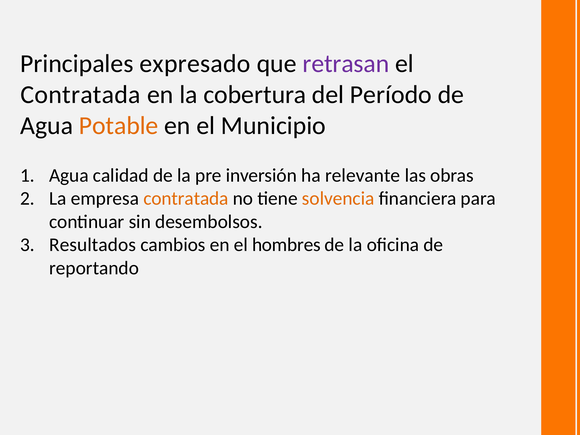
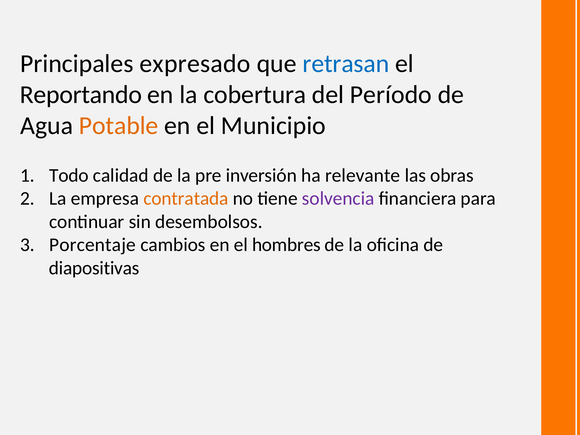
retrasan colour: purple -> blue (346, 64)
Contratada: Contratada -> Reportando (81, 95)
Agua: Agua -> Todo (69, 175)
solvencia colour: orange -> purple (338, 199)
Resultados: Resultados -> Porcentaje (93, 245)
reportando: reportando -> diapositivas (94, 268)
